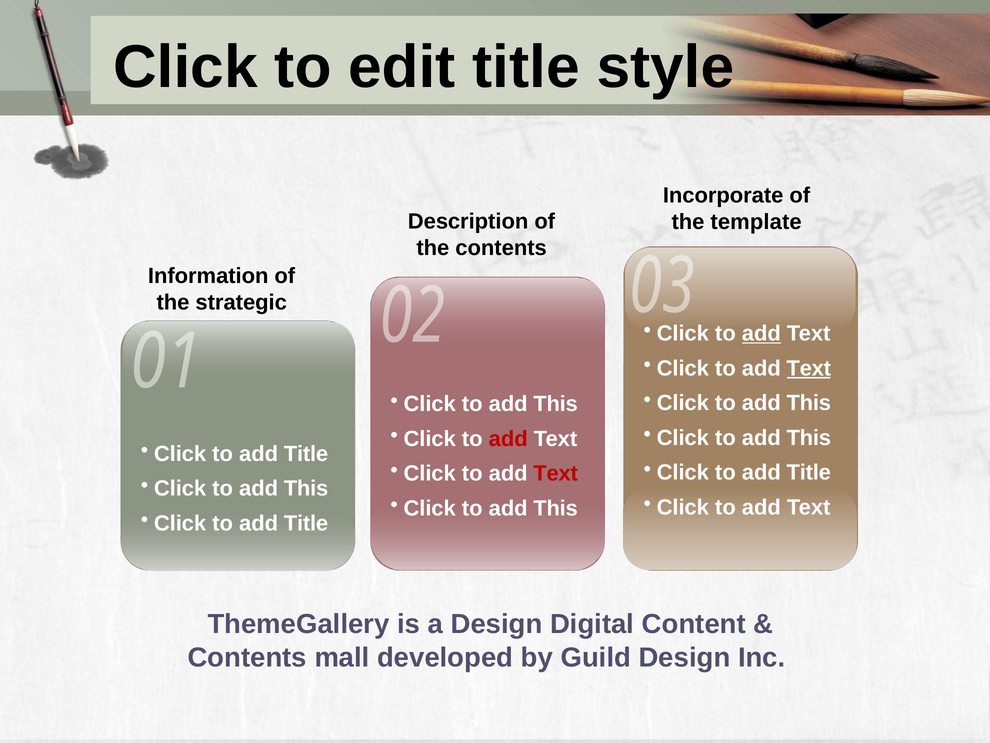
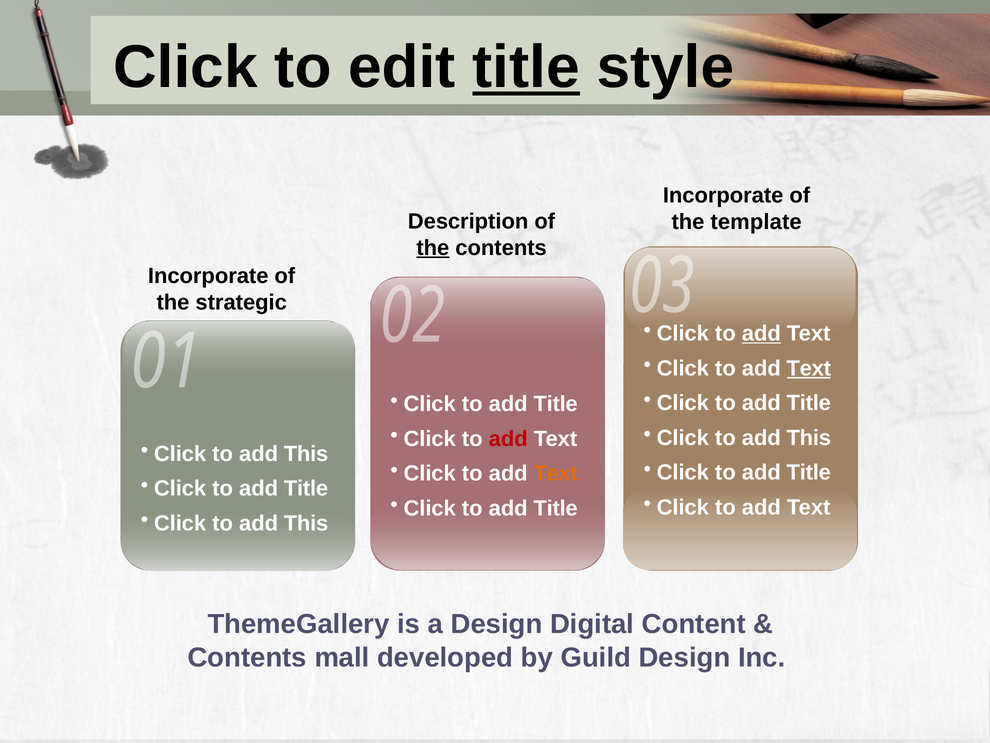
title underline: none -> present (526, 67)
the underline: none -> present (433, 248)
Information: Information -> Incorporate (208, 276)
This: This -> Title (809, 403)
This: This -> Title (556, 404)
Title: Title -> This (306, 454)
Text colour: red -> orange (556, 473)
This: This -> Title (306, 488)
This: This -> Title (556, 508)
Title: Title -> This (306, 523)
